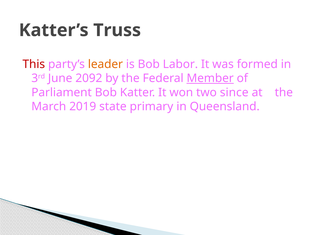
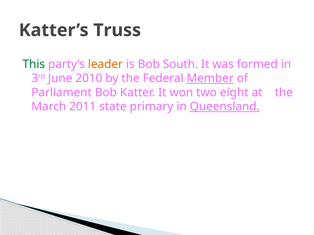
This colour: red -> green (34, 64)
Labor: Labor -> South (180, 64)
2092: 2092 -> 2010 (89, 79)
since: since -> eight (234, 93)
2019: 2019 -> 2011 (83, 107)
Queensland underline: none -> present (225, 107)
